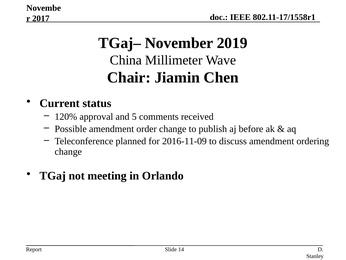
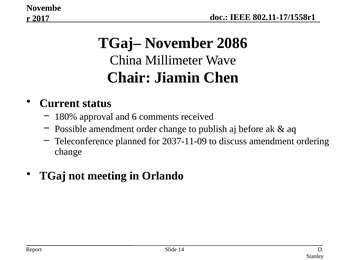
2019: 2019 -> 2086 (232, 43)
120%: 120% -> 180% (66, 116)
5: 5 -> 6 (134, 116)
2016-11-09: 2016-11-09 -> 2037-11-09 (184, 141)
